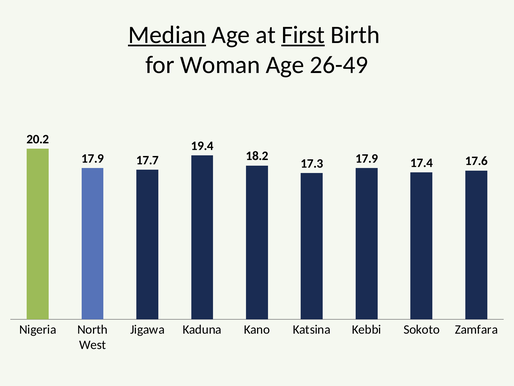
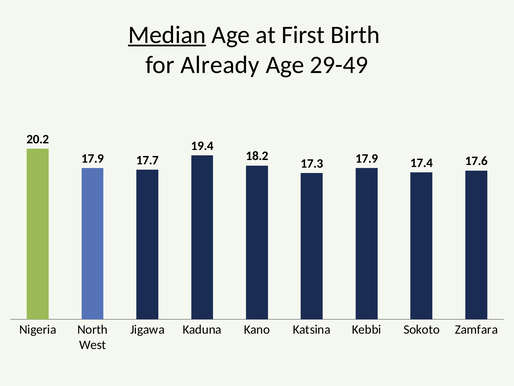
First underline: present -> none (303, 35)
Woman: Woman -> Already (220, 65)
26-49: 26-49 -> 29-49 (339, 65)
